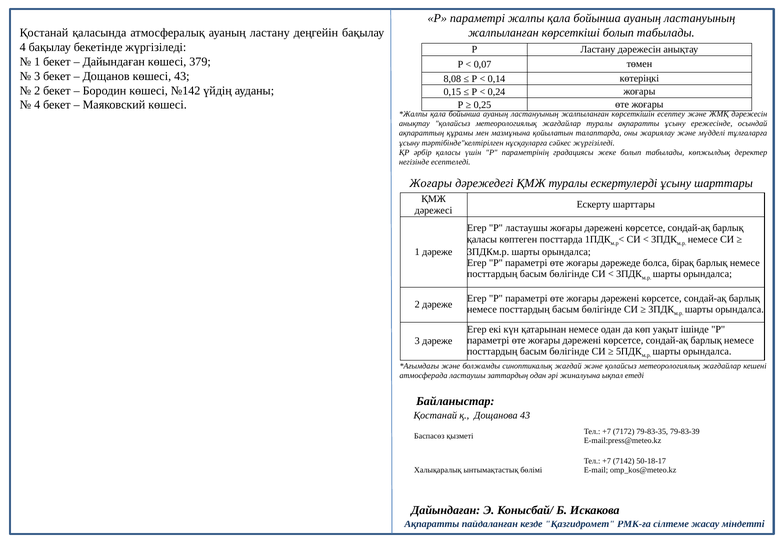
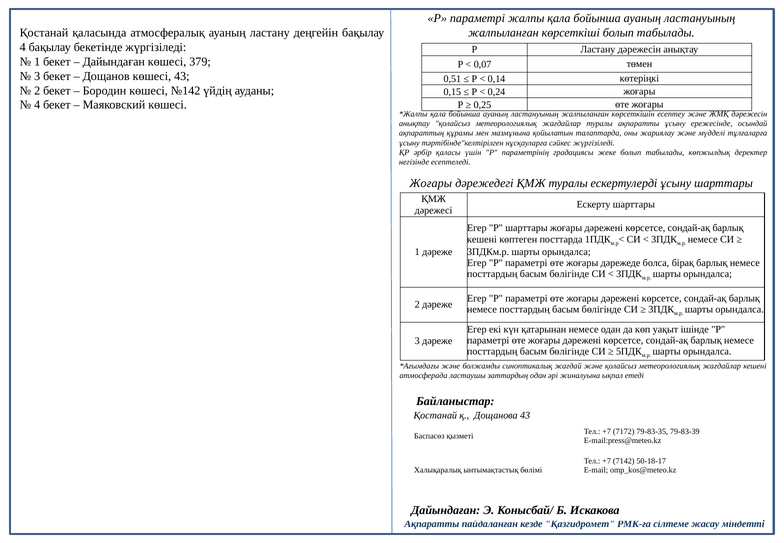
8,08: 8,08 -> 0,51 (452, 79)
Р ластаушы: ластаушы -> шарттары (526, 228)
қаласы: қаласы -> кешені (482, 239)
